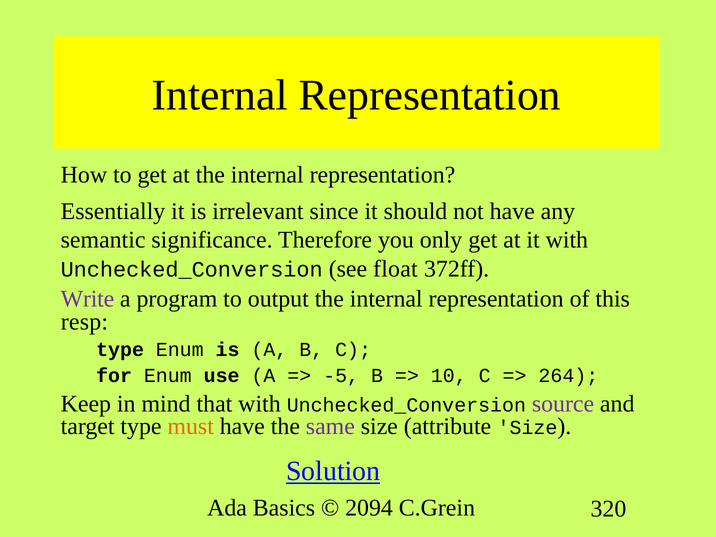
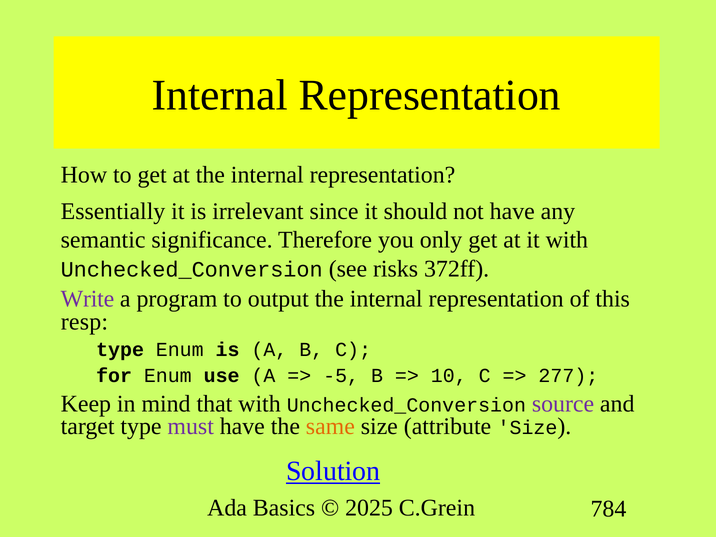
float: float -> risks (396, 269)
264: 264 -> 277 (568, 376)
must colour: orange -> purple (191, 427)
same colour: purple -> orange (330, 427)
2094: 2094 -> 2025 (369, 508)
320: 320 -> 784 (608, 509)
